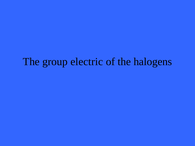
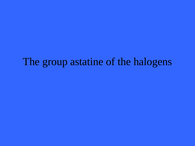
electric: electric -> astatine (87, 62)
